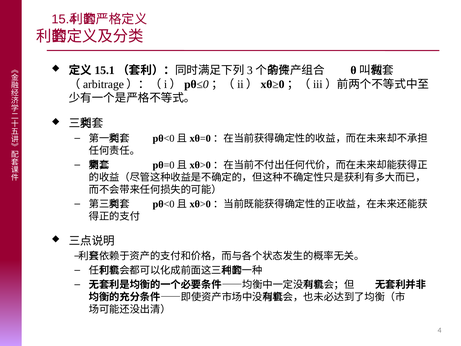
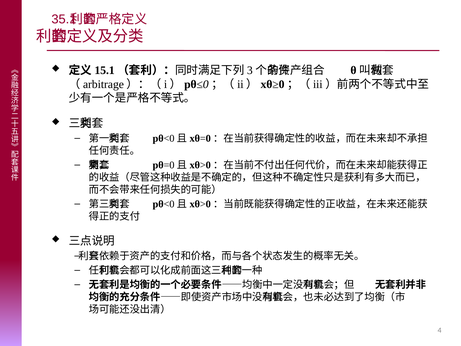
15.4: 15.4 -> 35.1 (64, 19)
